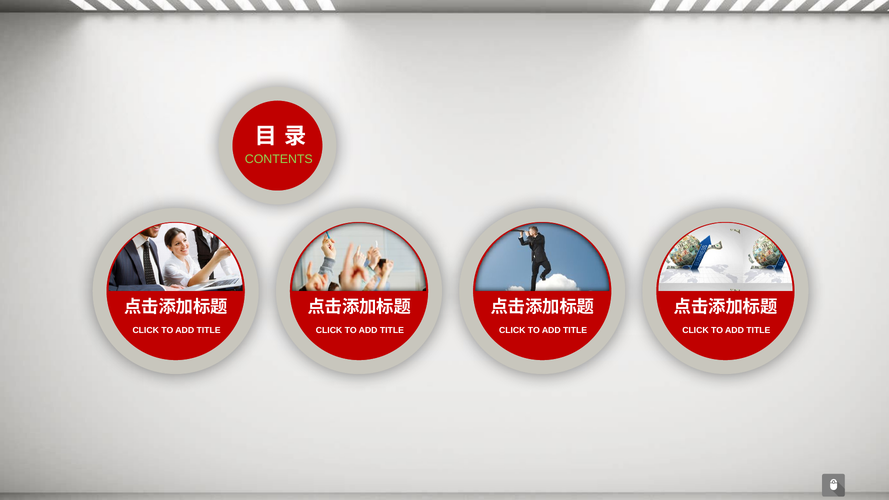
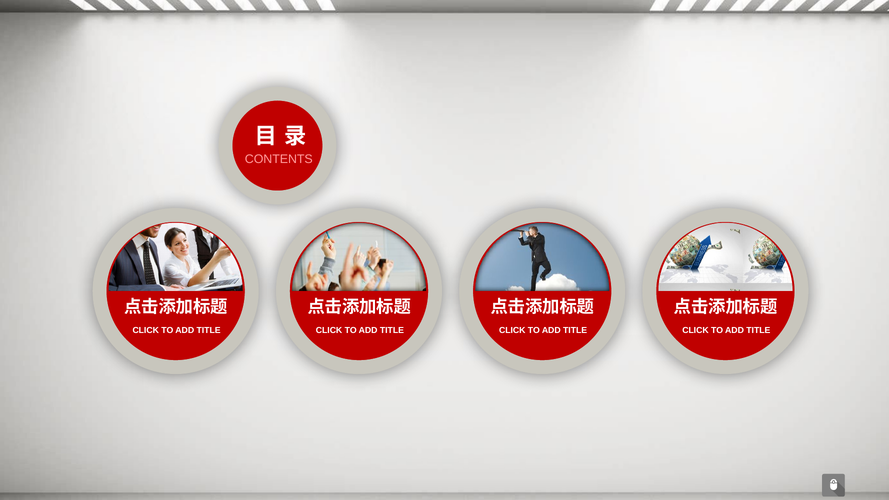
CONTENTS colour: light green -> pink (279, 159)
